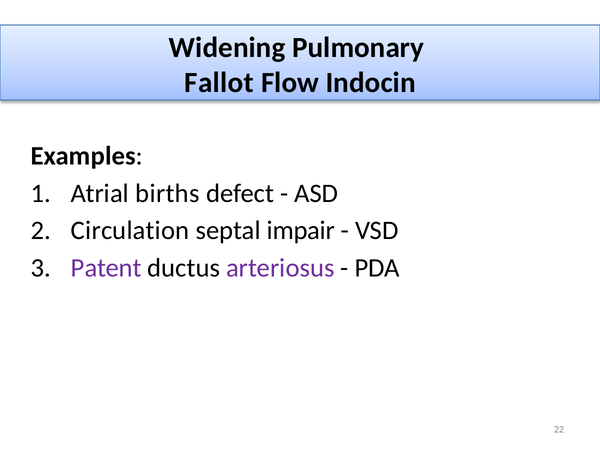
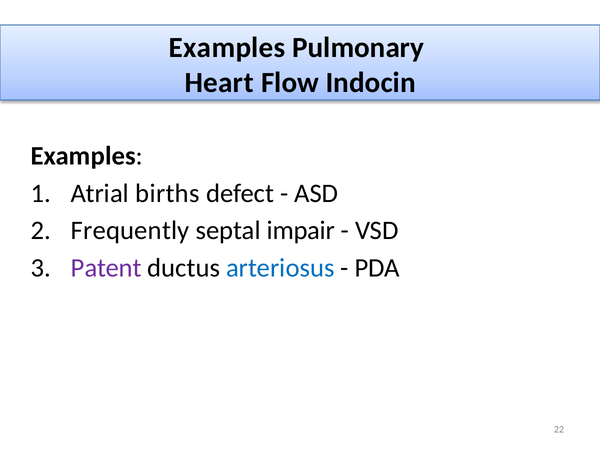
Widening: Widening -> Examples (227, 48)
Fallot: Fallot -> Heart (219, 83)
Circulation: Circulation -> Frequently (130, 231)
arteriosus colour: purple -> blue (280, 268)
